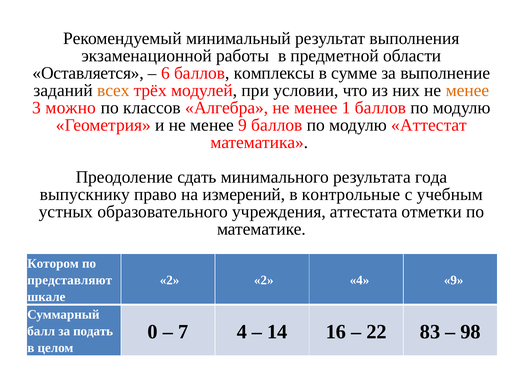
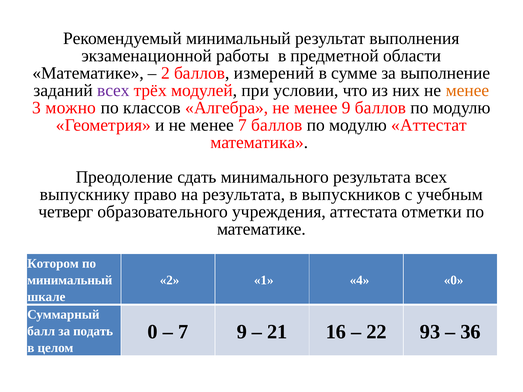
Оставляется: Оставляется -> Математике (88, 73)
6: 6 -> 2 (165, 73)
комплексы: комплексы -> измерений (274, 73)
всех colour: orange -> purple (113, 90)
менее 1: 1 -> 9 (346, 108)
менее 9: 9 -> 7 (243, 125)
результата года: года -> всех (431, 177)
на измерений: измерений -> результата (244, 194)
контрольные: контрольные -> выпускников (351, 194)
устных: устных -> четверг (66, 212)
представляют: представляют -> минимальный (70, 280)
2 2: 2 -> 1 (264, 280)
4 9: 9 -> 0 (454, 280)
7 4: 4 -> 9 (242, 332)
14: 14 -> 21 (277, 332)
83: 83 -> 93 (430, 332)
98: 98 -> 36 (471, 332)
